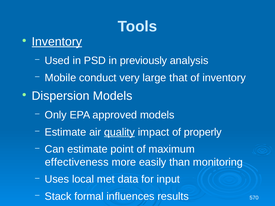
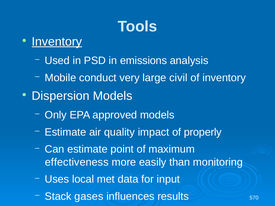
previously: previously -> emissions (144, 61)
that: that -> civil (178, 78)
quality underline: present -> none (119, 132)
formal: formal -> gases (89, 197)
